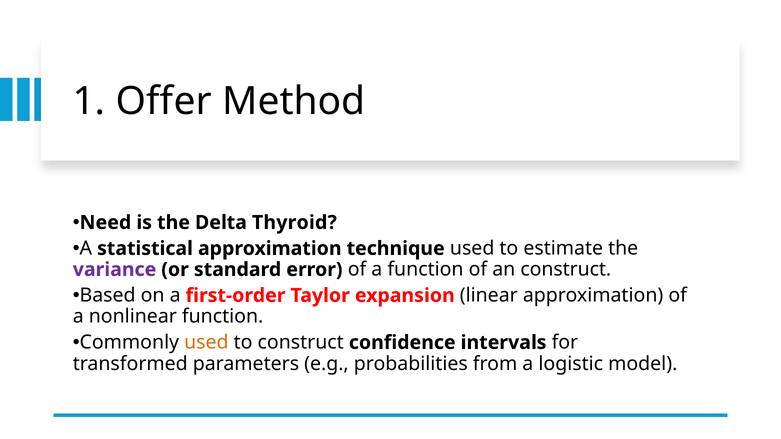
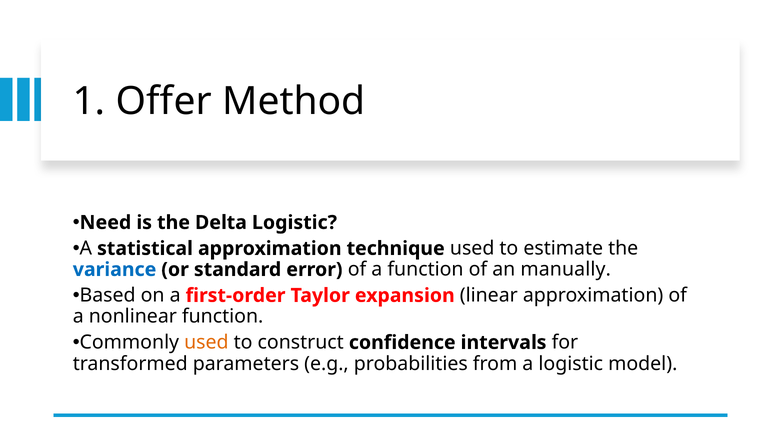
Delta Thyroid: Thyroid -> Logistic (294, 223)
variance colour: purple -> blue (115, 270)
an construct: construct -> manually (566, 270)
